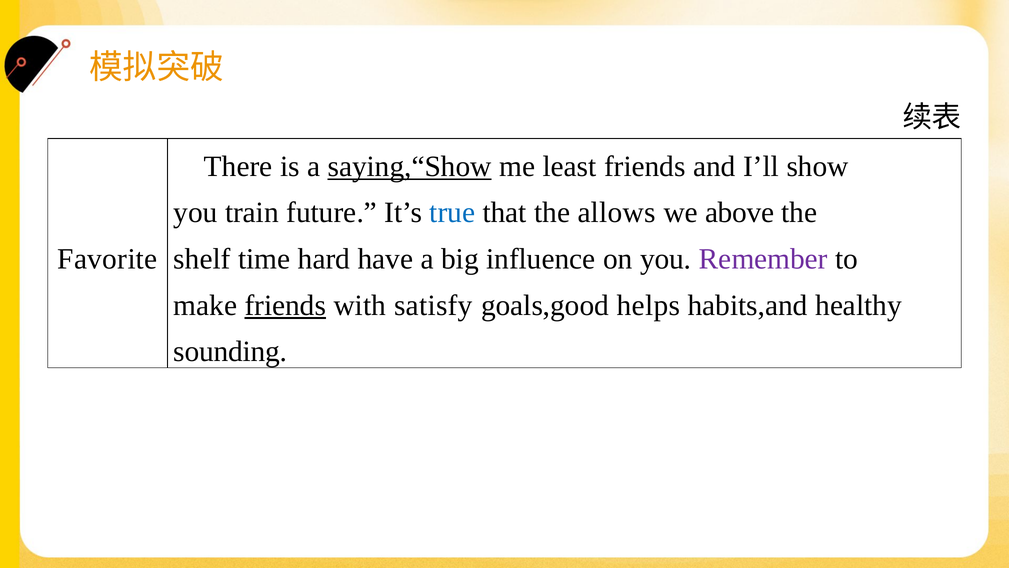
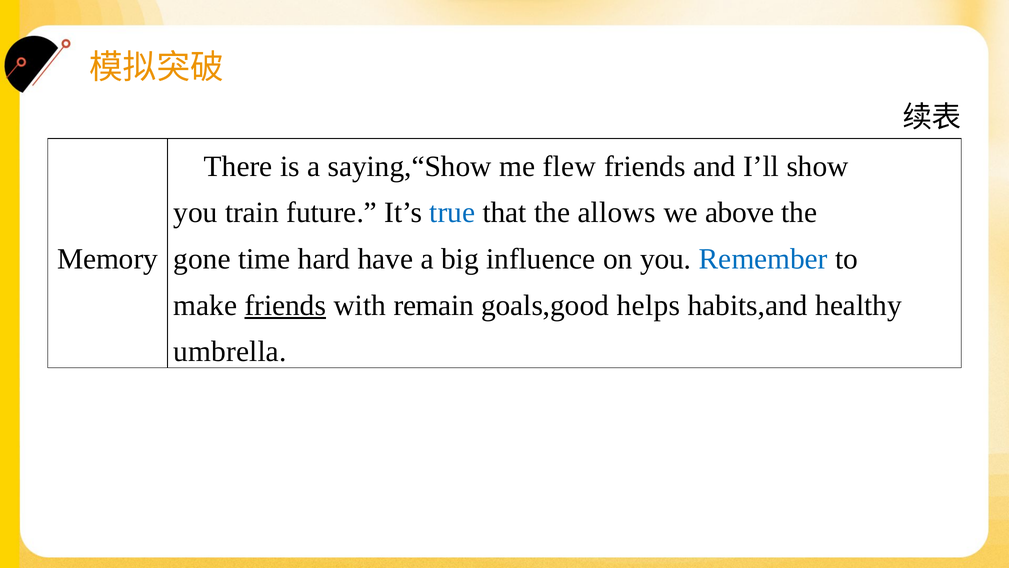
saying,“Show underline: present -> none (410, 166)
least: least -> flew (569, 166)
shelf: shelf -> gone (202, 259)
Remember colour: purple -> blue (763, 259)
Favorite: Favorite -> Memory (108, 259)
satisfy: satisfy -> remain (434, 305)
sounding: sounding -> umbrella (230, 351)
